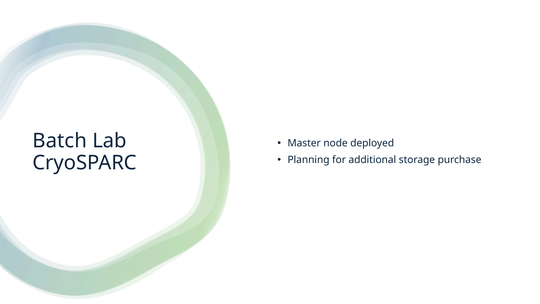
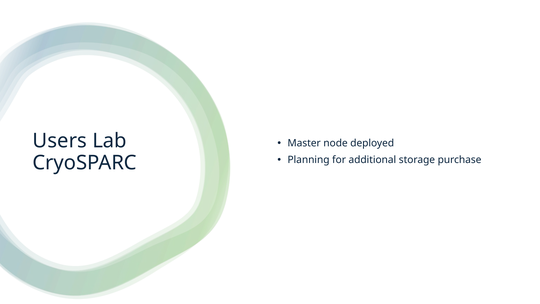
Batch: Batch -> Users (60, 141)
